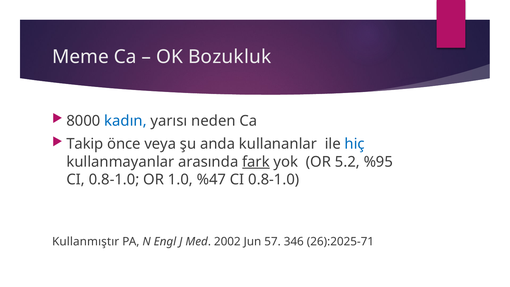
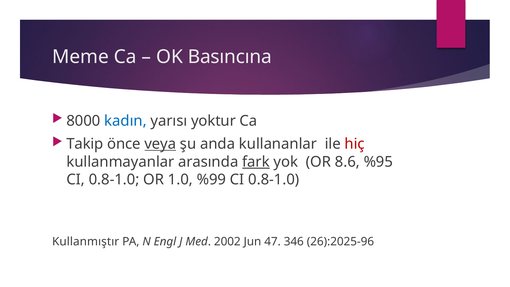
Bozukluk: Bozukluk -> Basıncına (230, 57)
neden: neden -> yoktur (214, 121)
veya underline: none -> present (160, 144)
hiç colour: blue -> red (355, 144)
5.2: 5.2 -> 8.6 (347, 162)
%47: %47 -> %99 (211, 180)
57: 57 -> 47 (273, 241)
26):2025-71: 26):2025-71 -> 26):2025-96 (340, 241)
